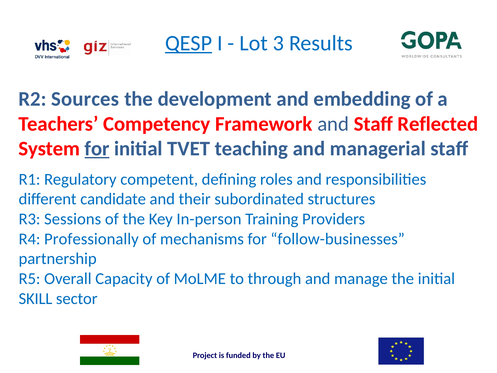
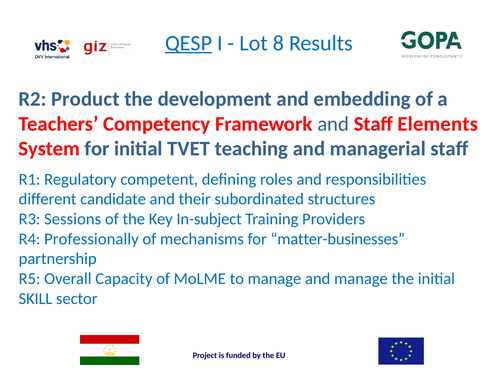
3: 3 -> 8 (278, 43)
Sources: Sources -> Product (85, 99)
Reflected: Reflected -> Elements (438, 124)
for underline: present -> none (97, 149)
In-person: In-person -> In-subject (209, 219)
follow-businesses: follow-businesses -> matter-businesses (338, 239)
to through: through -> manage (274, 278)
